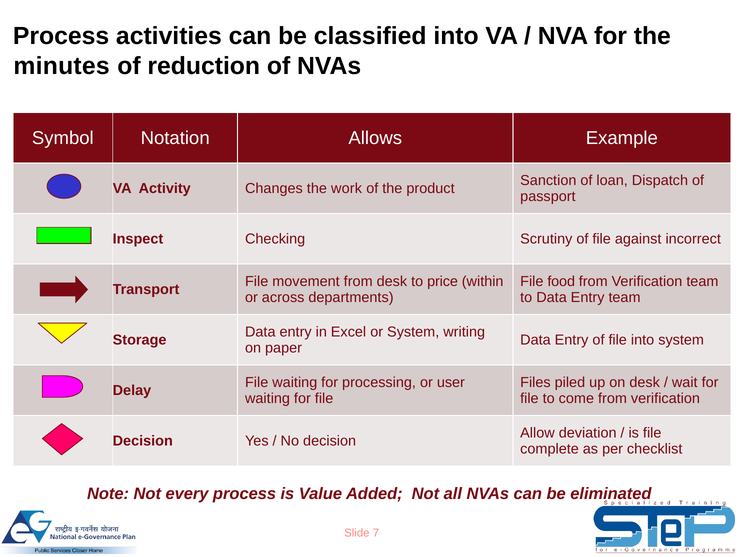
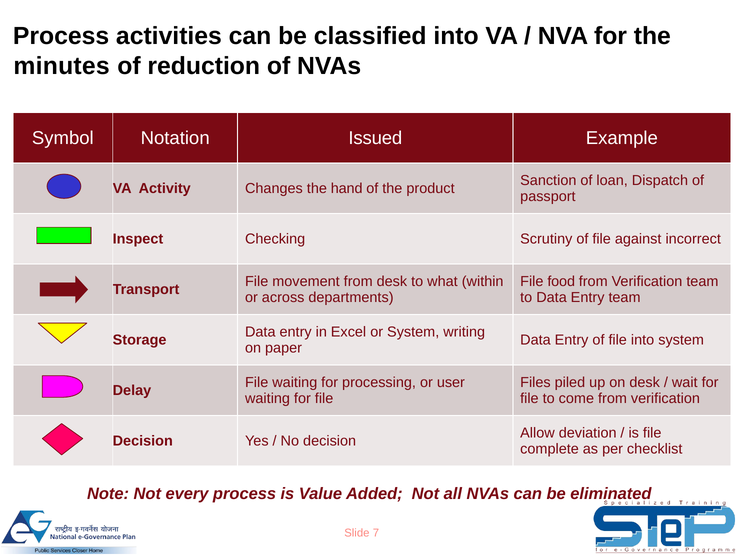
Allows: Allows -> Issued (375, 138)
work: work -> hand (347, 188)
price: price -> what (442, 281)
